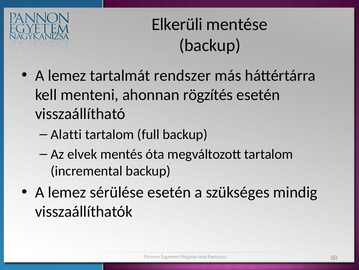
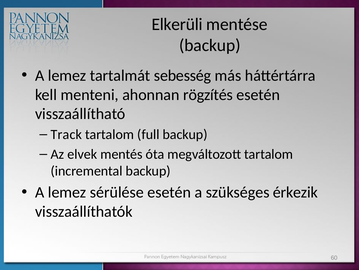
rendszer: rendszer -> sebesség (183, 75)
Alatti: Alatti -> Track (66, 134)
mindig: mindig -> érkezik (295, 192)
